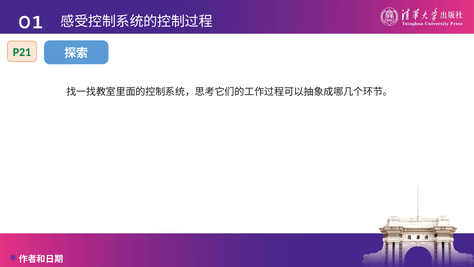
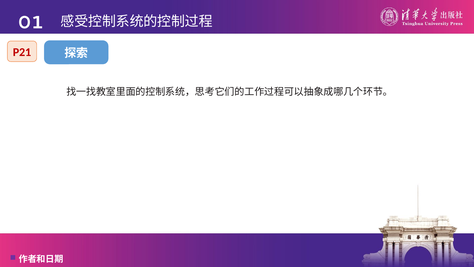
P21 colour: green -> red (22, 52)
